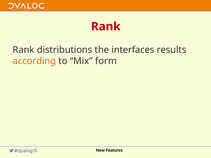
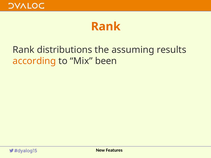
Rank colour: red -> orange (106, 27)
interfaces: interfaces -> assuming (133, 50)
form: form -> been (106, 61)
